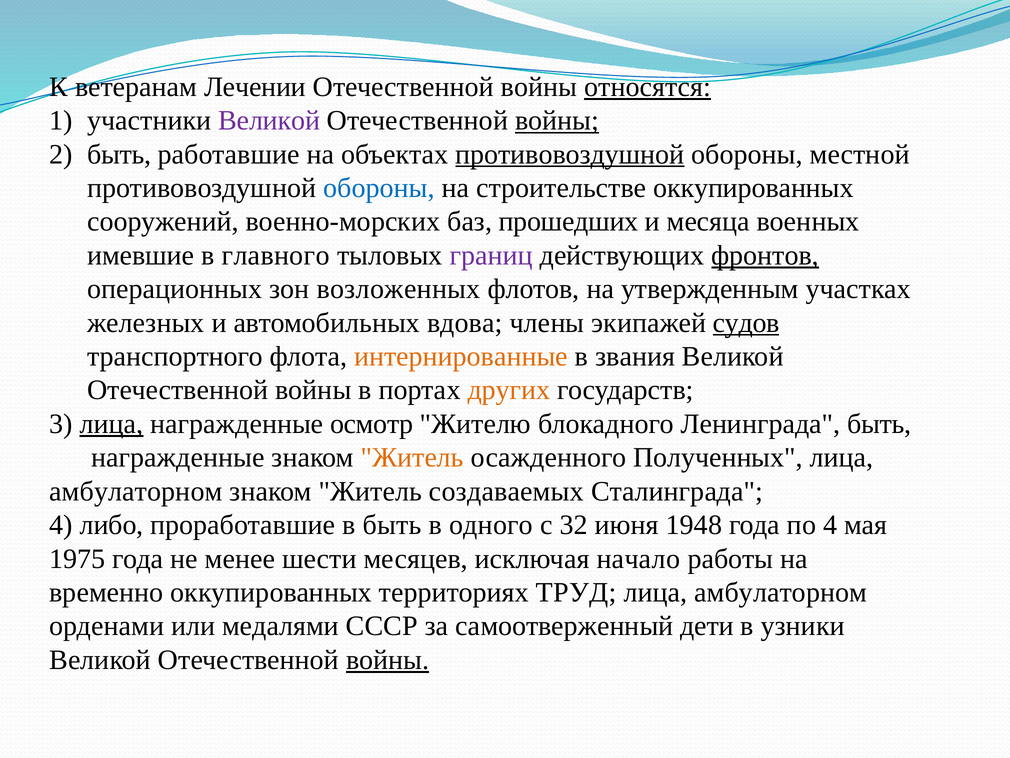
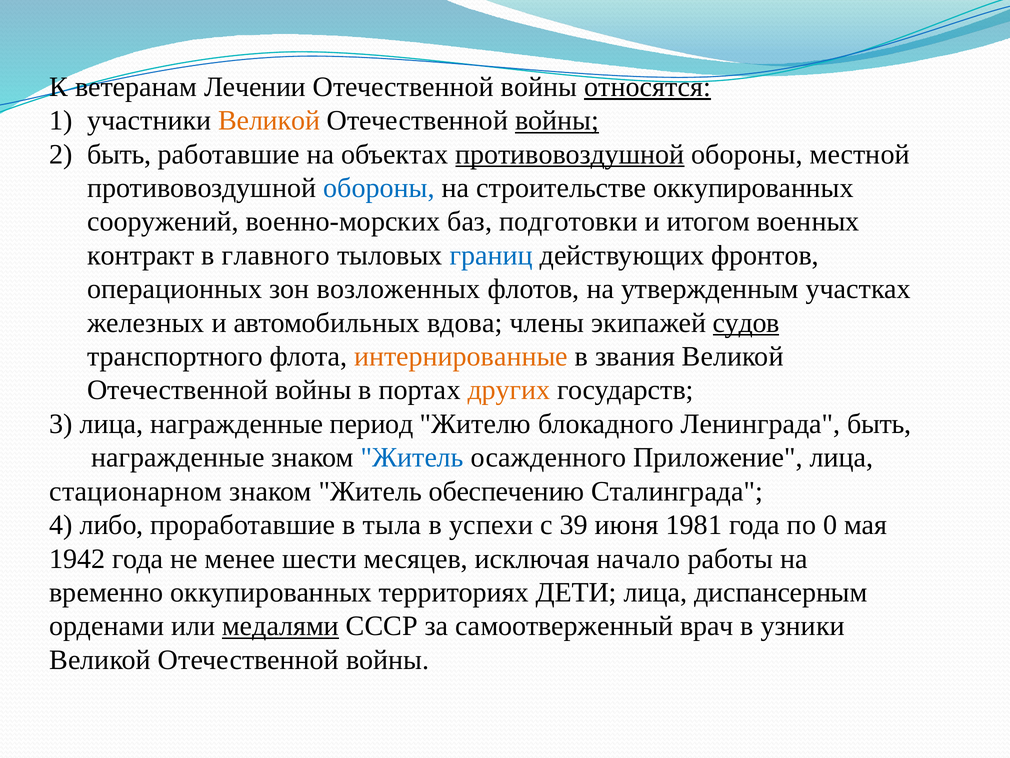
Великой colour: purple -> orange (269, 121)
прошедших: прошедших -> подготовки (568, 222)
месяца: месяца -> итогом (708, 222)
имевшие: имевшие -> контракт (141, 255)
границ colour: purple -> blue (491, 255)
фронтов underline: present -> none (765, 255)
лица underline: present -> none (111, 424)
осмотр: осмотр -> период (372, 424)
Житель colour: orange -> blue (412, 457)
Полученных: Полученных -> Приложение (718, 457)
амбулаторном: амбулаторном -> стационарном (136, 491)
создаваемых: создаваемых -> обеспечению (507, 491)
в быть: быть -> тыла (392, 525)
одного: одного -> успехи (491, 525)
32: 32 -> 39 (574, 525)
1948: 1948 -> 1981 (694, 525)
по 4: 4 -> 0 (830, 525)
1975: 1975 -> 1942 (77, 558)
ТРУД: ТРУД -> ДЕТИ (576, 592)
амбулаторном: амбулаторном -> диспансерным (781, 592)
медалями underline: none -> present (281, 626)
дети: дети -> врач (707, 626)
войны underline: present -> none (388, 659)
